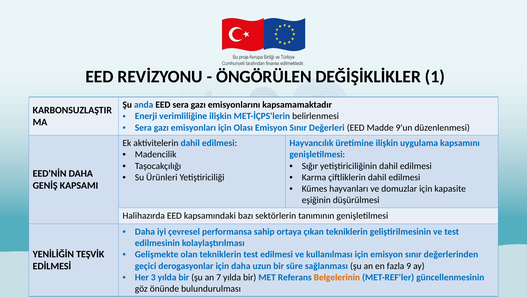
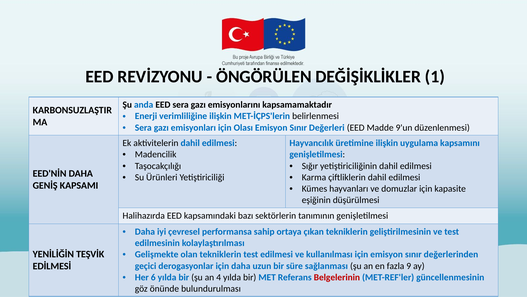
3: 3 -> 6 (153, 277)
7: 7 -> 4 (219, 277)
Belgelerinin colour: orange -> red (337, 277)
